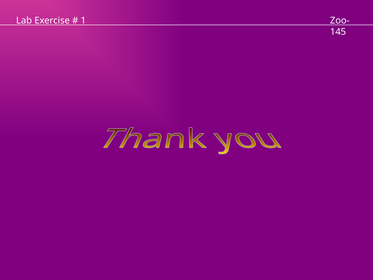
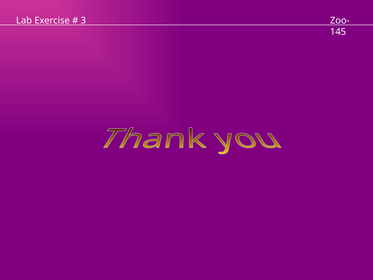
1: 1 -> 3 (83, 21)
